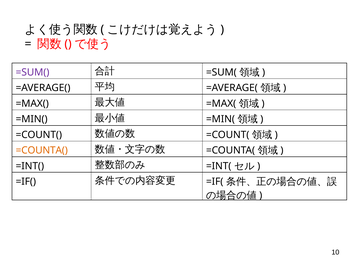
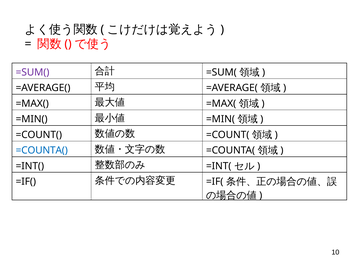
=COUNTA( colour: orange -> blue (42, 151)
